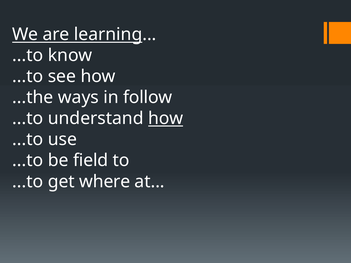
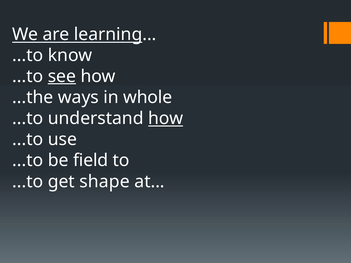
see underline: none -> present (62, 76)
follow: follow -> whole (148, 97)
where: where -> shape (105, 182)
